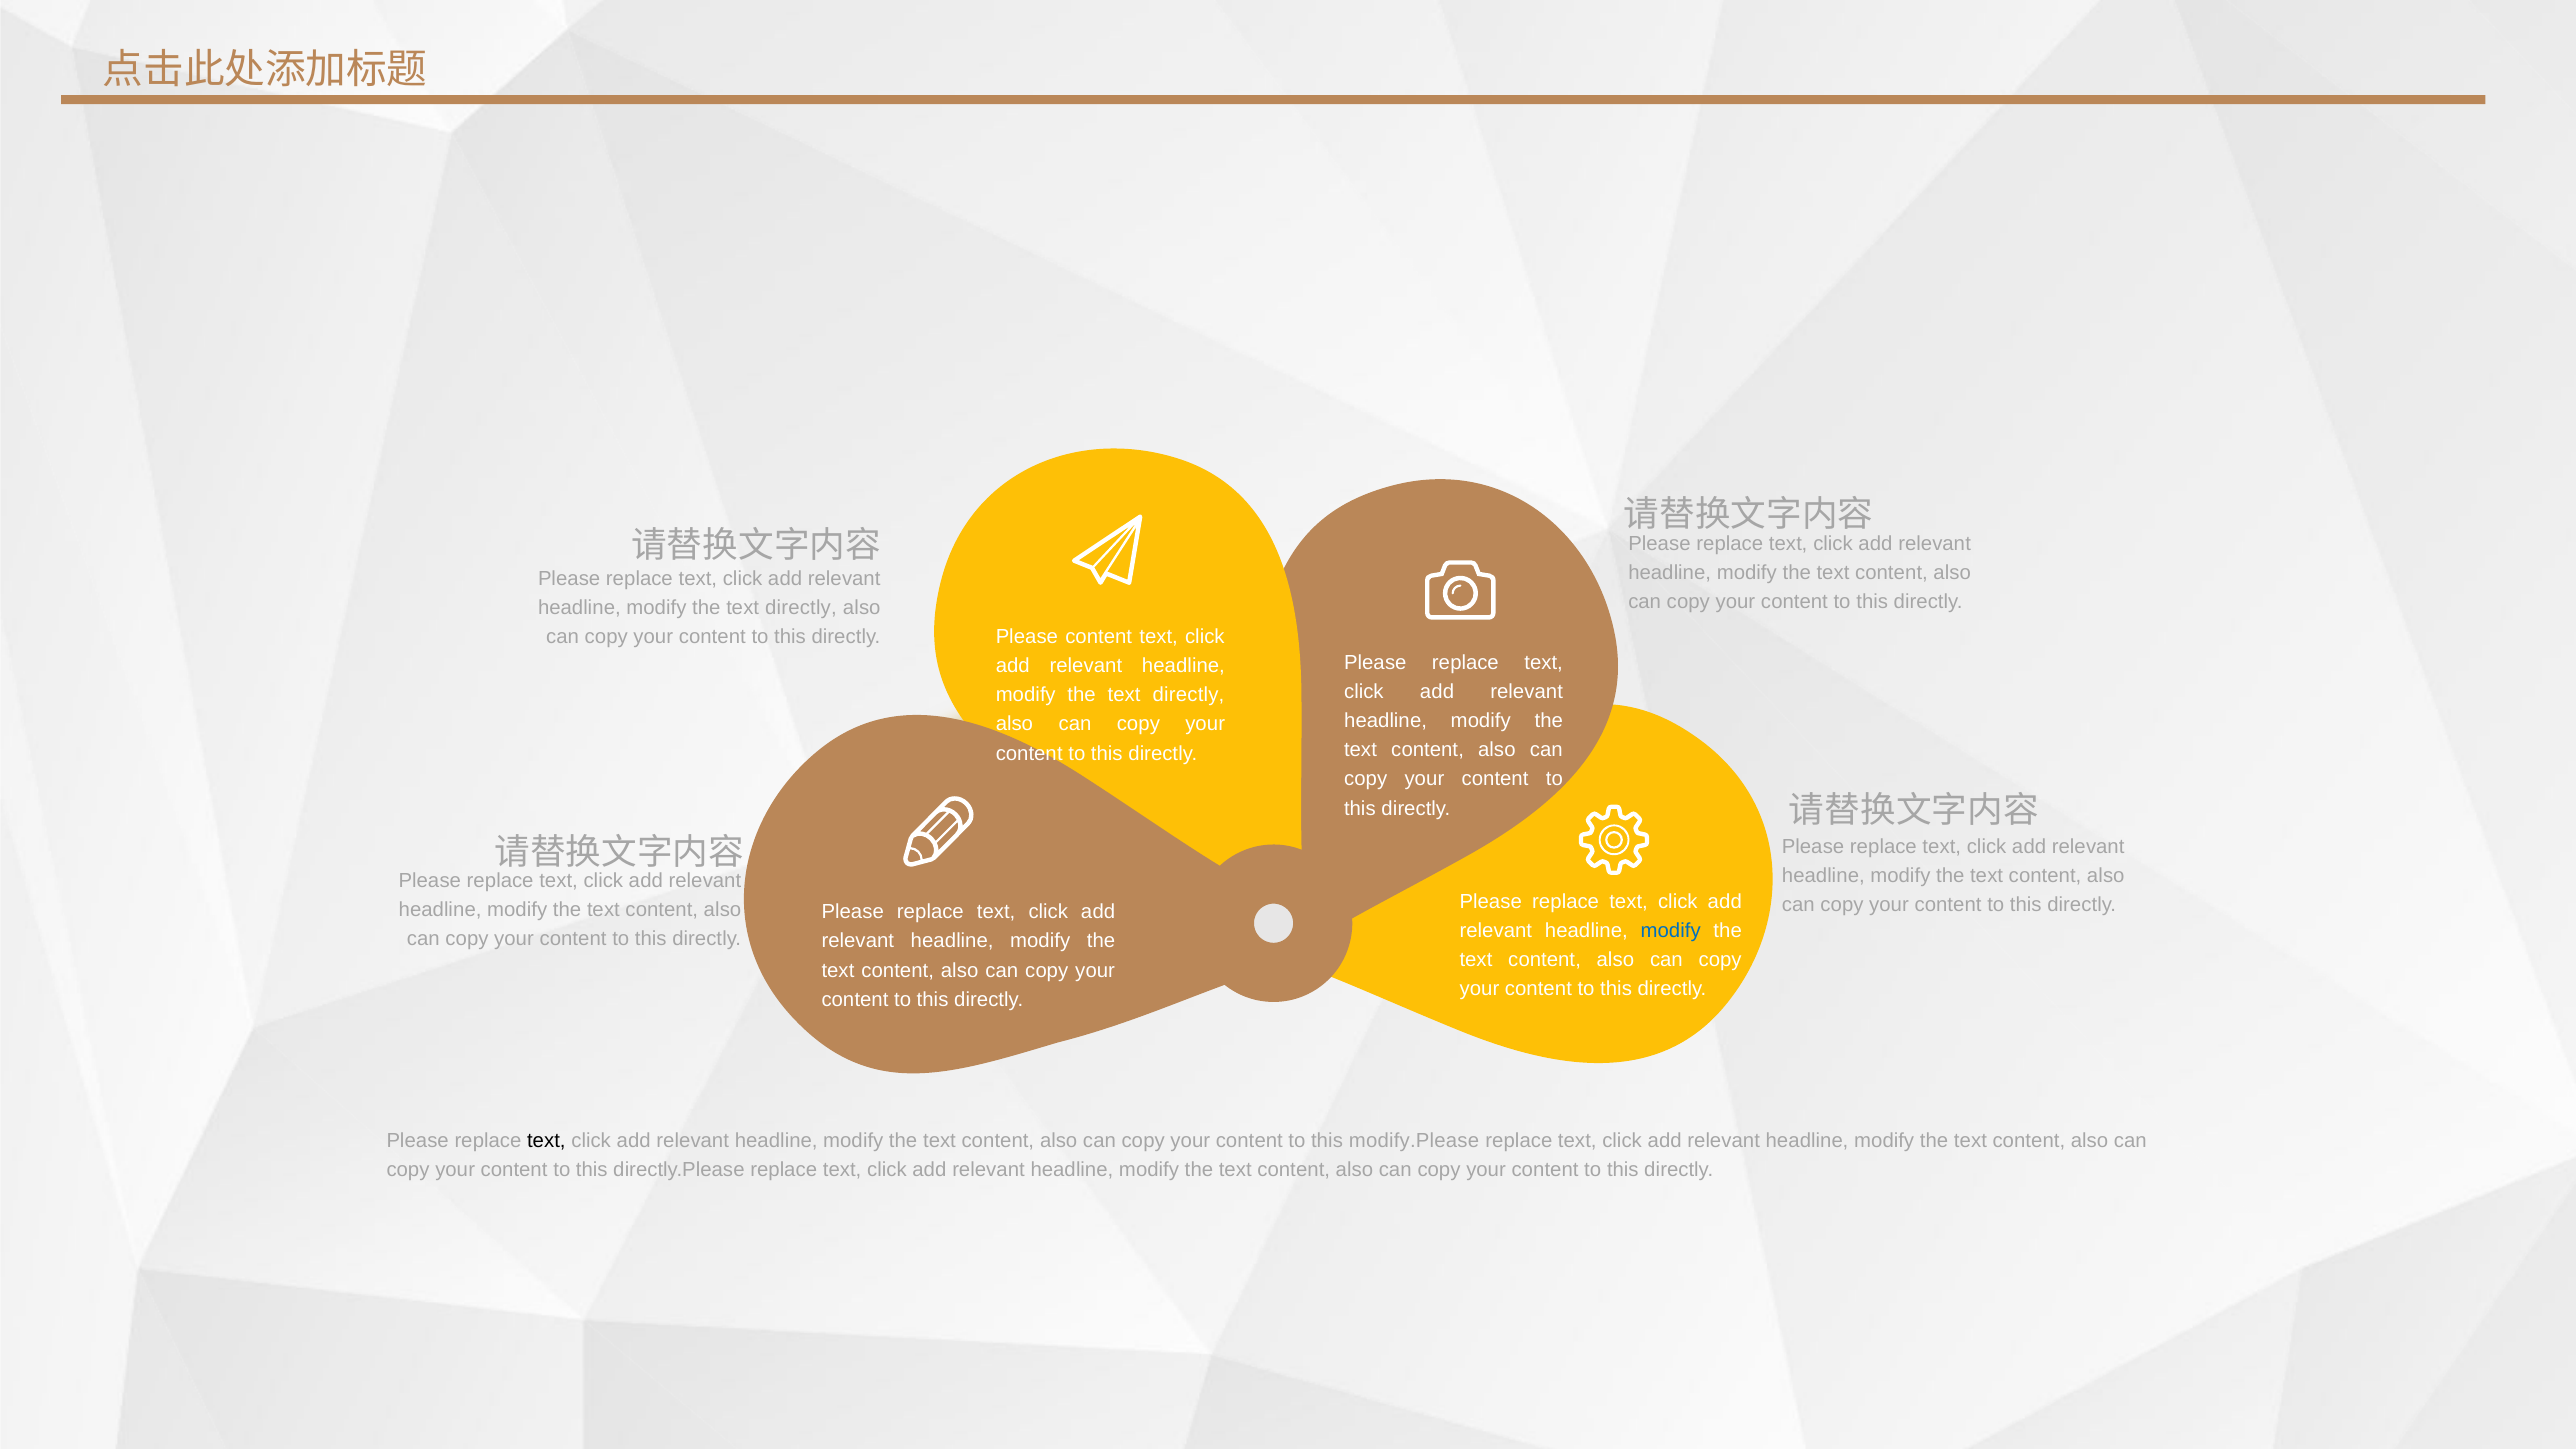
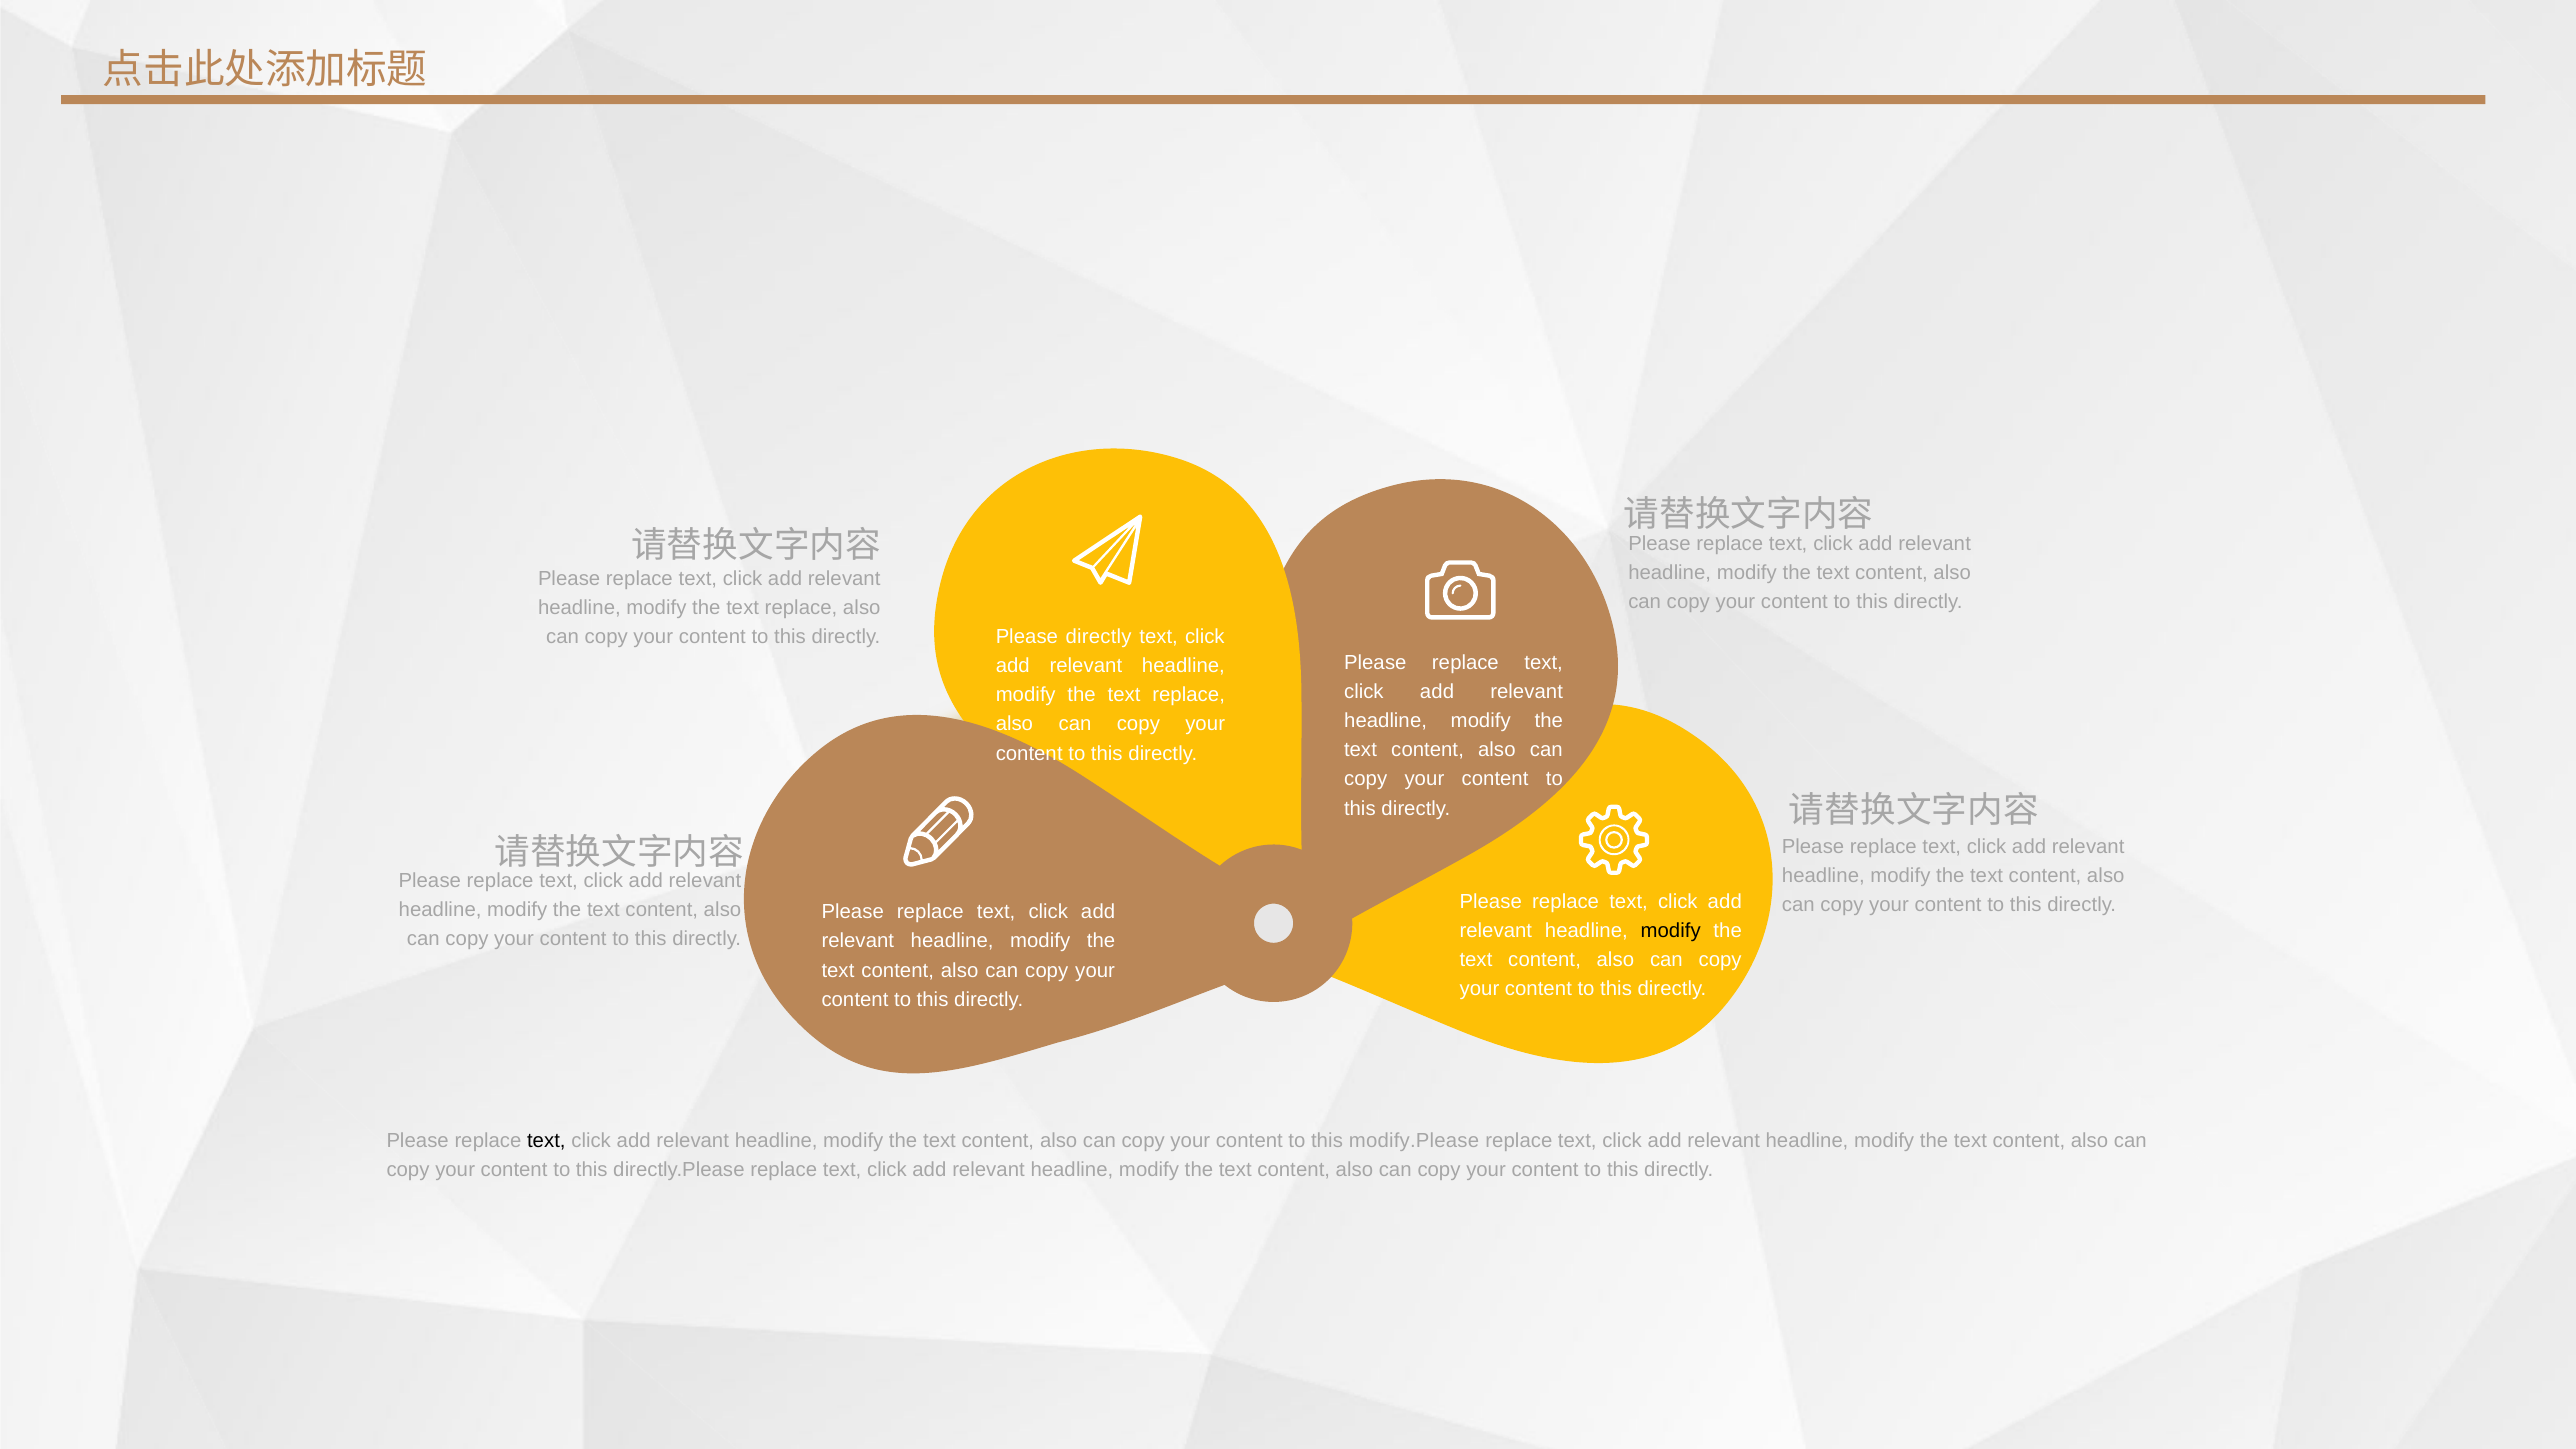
directly: directly -> replace (801, 608)
Please content: content -> directly (1099, 636)
directly: directly -> replace (1189, 695)
modify colour: blue -> black (1671, 931)
